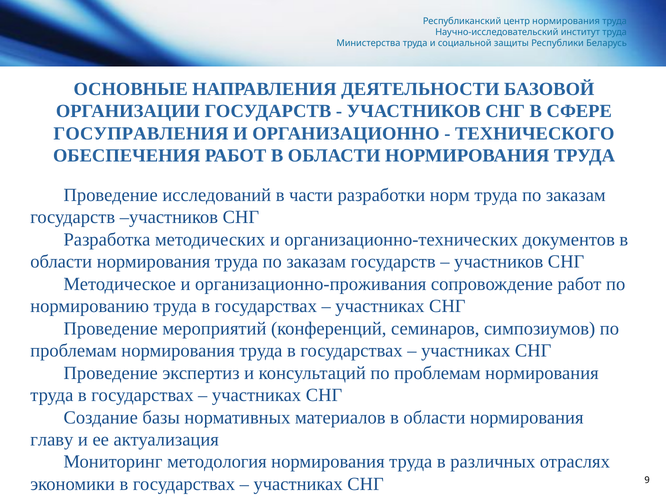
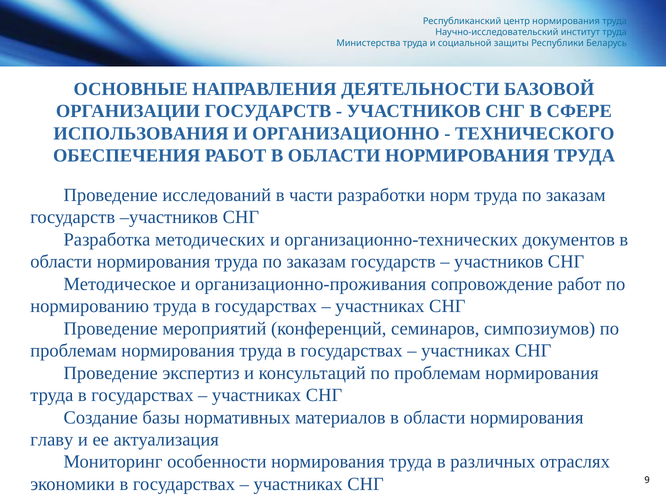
ГОСУПРАВЛЕНИЯ: ГОСУПРАВЛЕНИЯ -> ИСПОЛЬЗОВАНИЯ (141, 133)
методология: методология -> особенности (217, 461)
